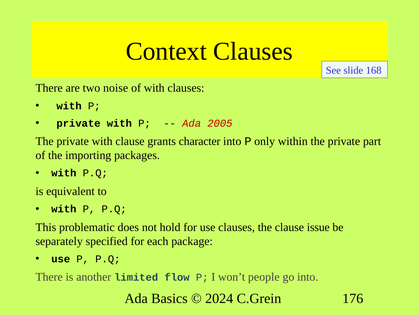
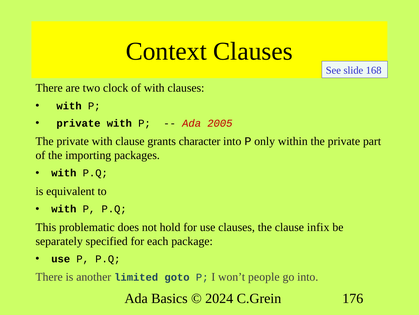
noise: noise -> clock (116, 88)
issue: issue -> infix (318, 227)
flow: flow -> goto (177, 277)
